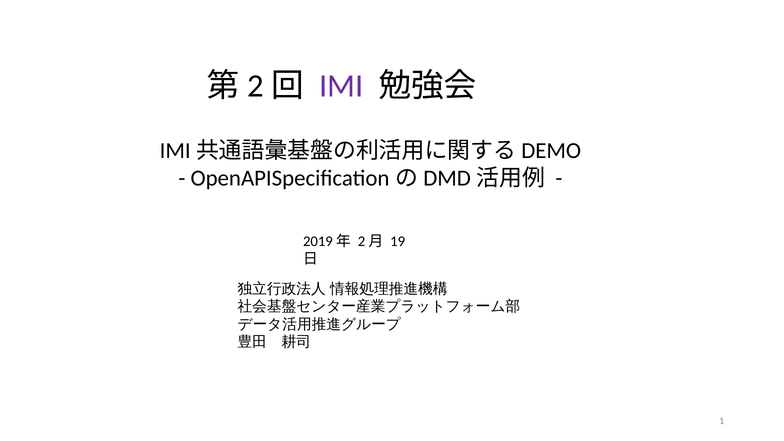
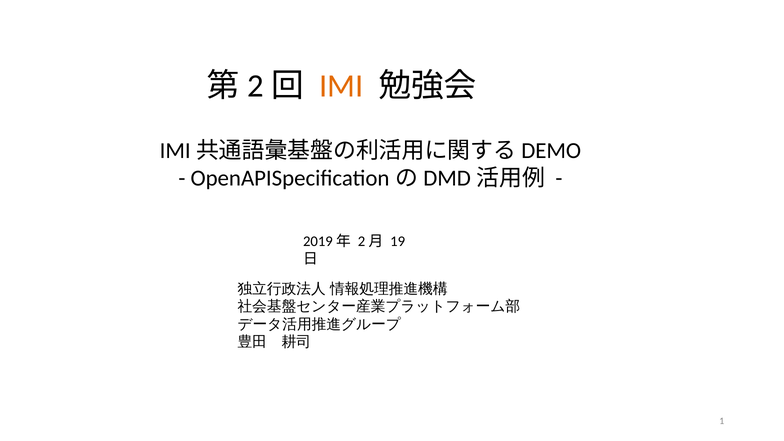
IMI colour: purple -> orange (341, 86)
